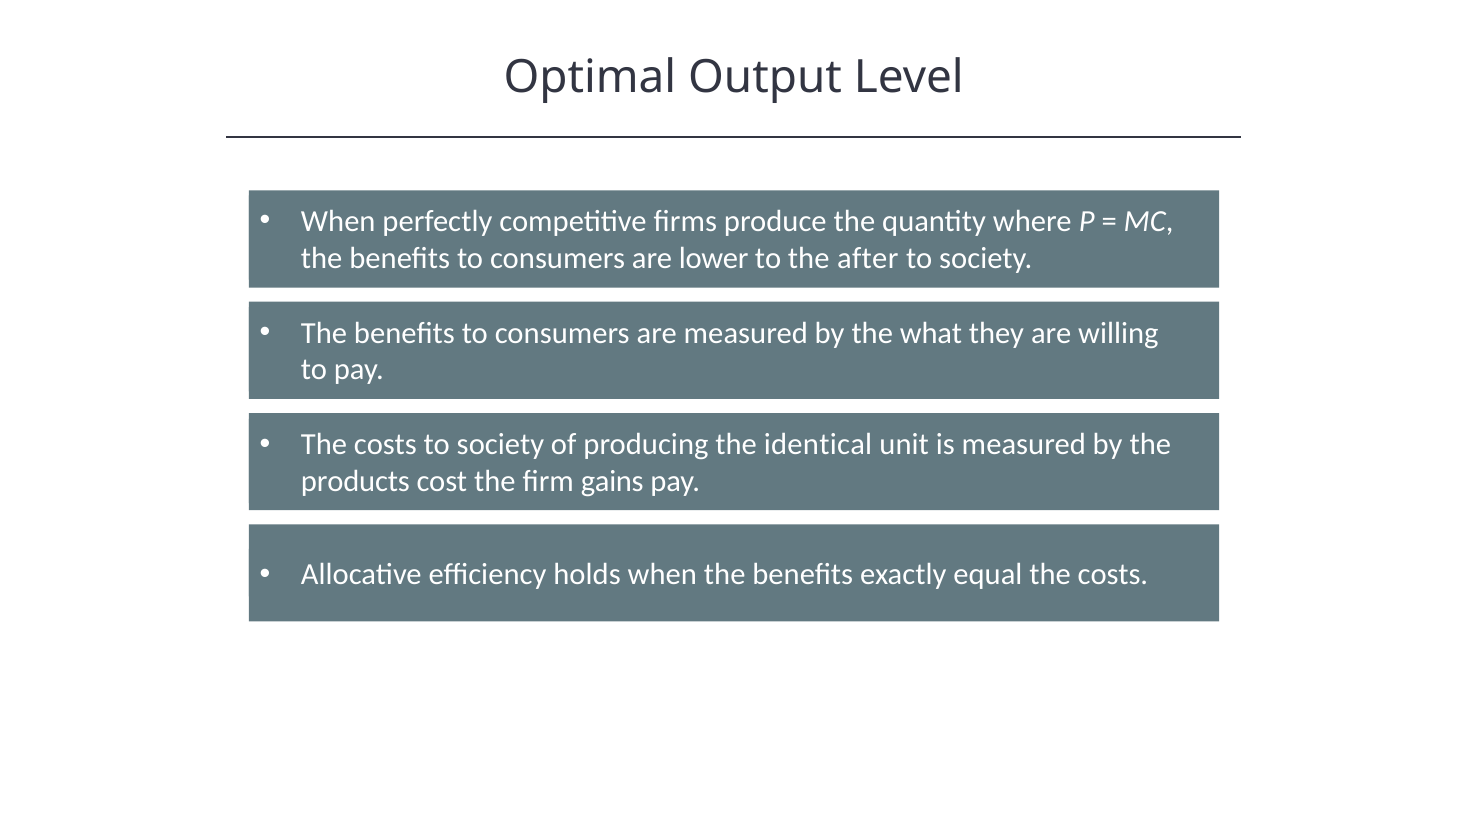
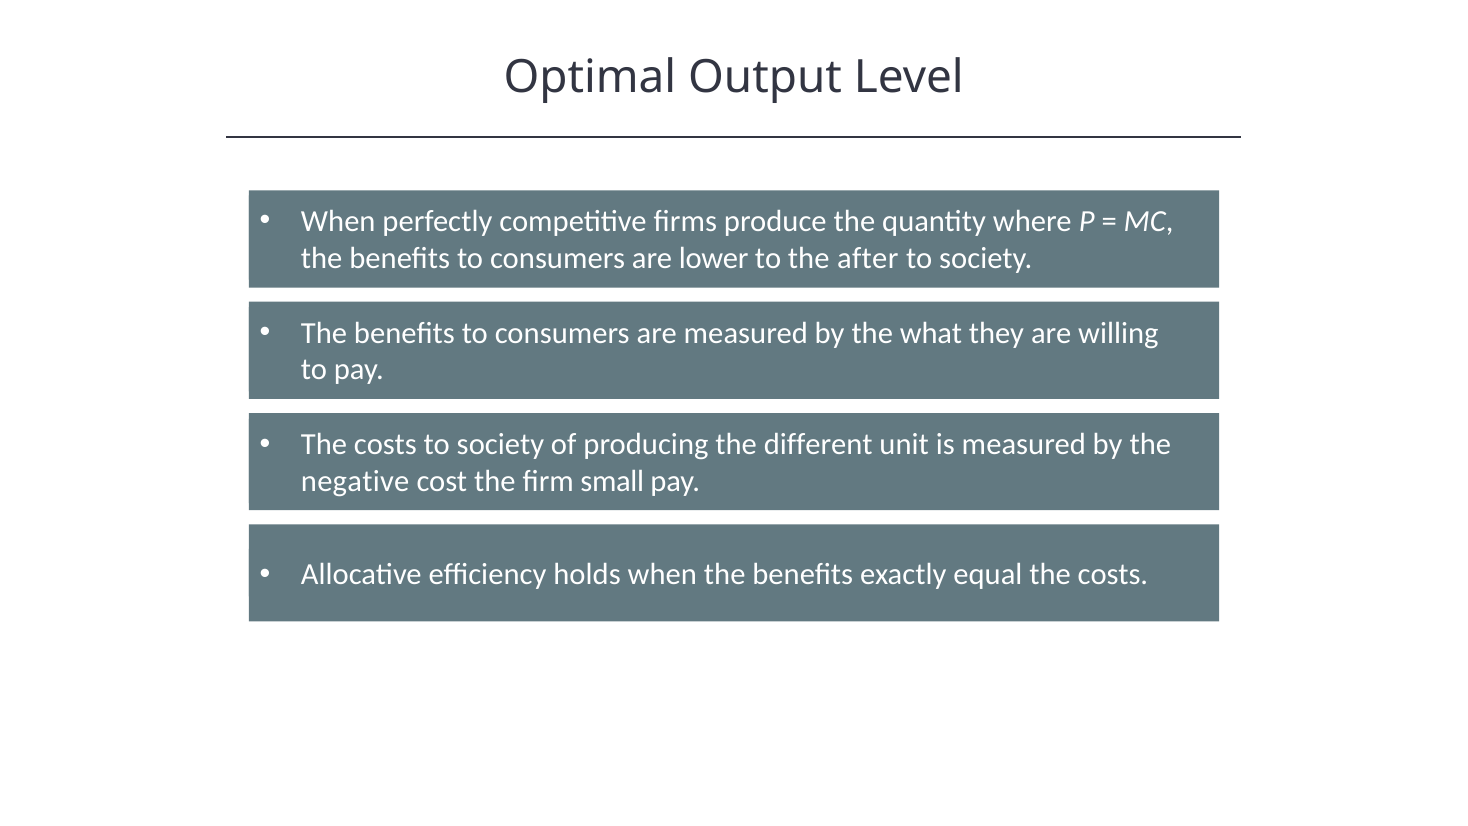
identical: identical -> different (818, 445)
products: products -> negative (355, 481)
gains: gains -> small (612, 481)
